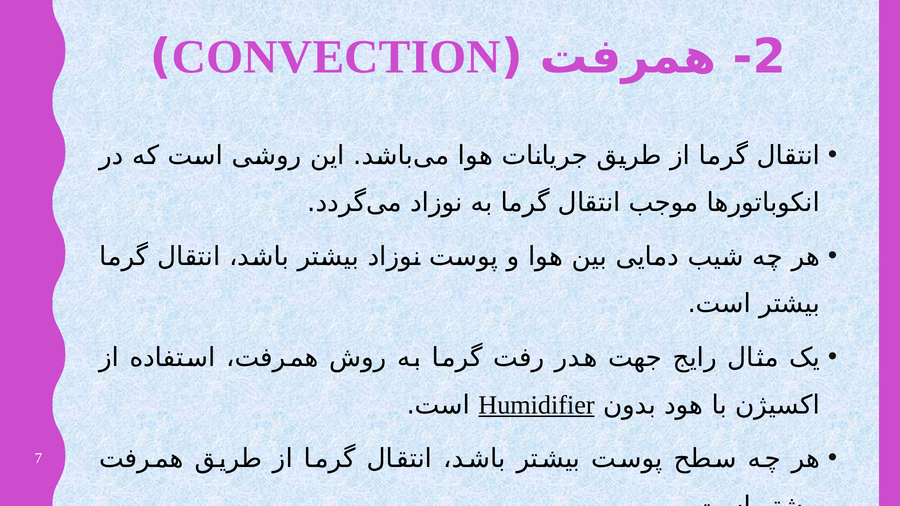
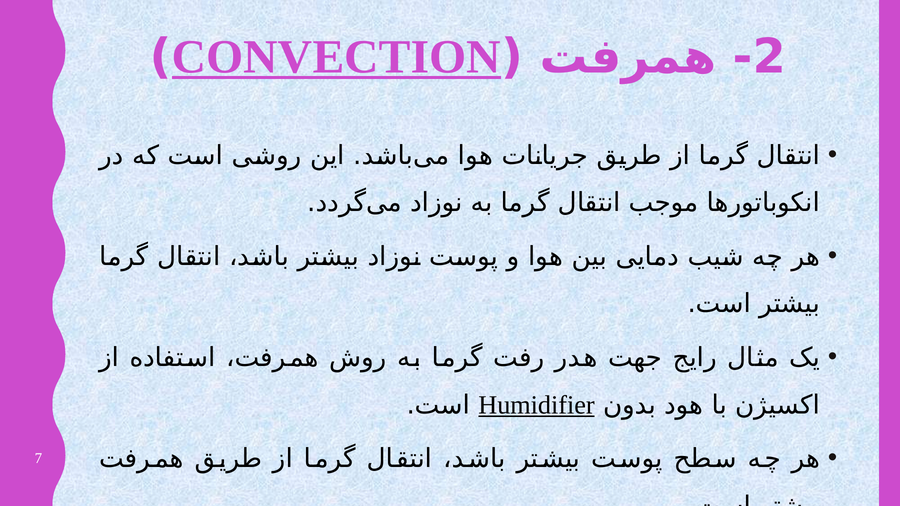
CONVECTION underline: none -> present (336, 57)
